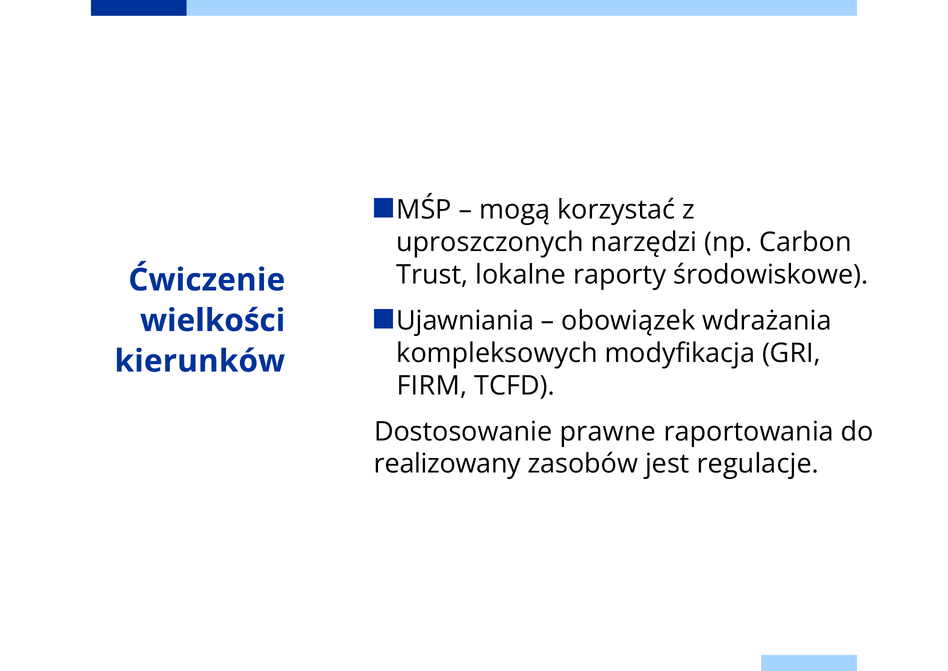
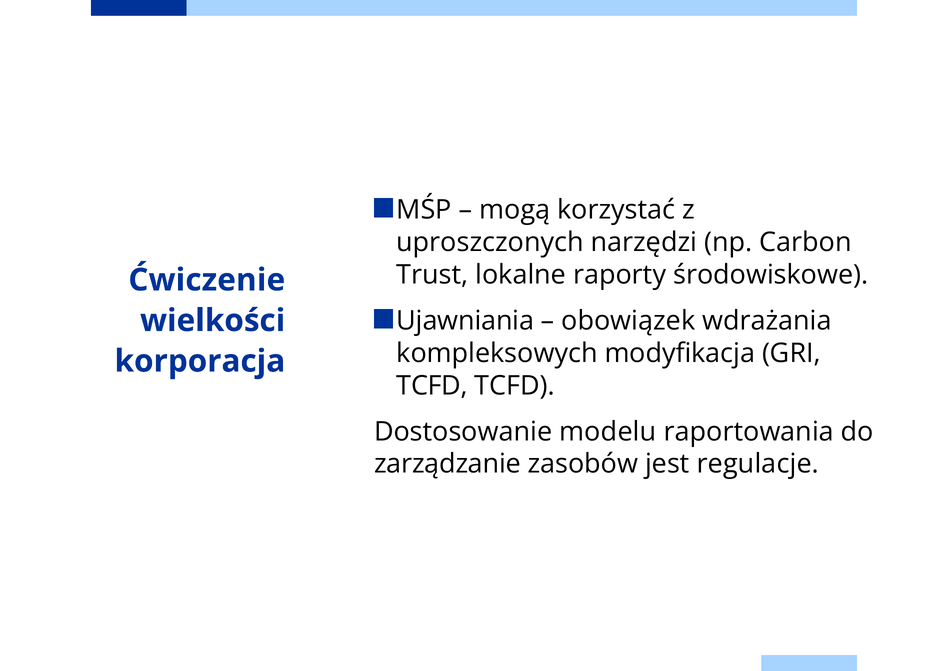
kierunków: kierunków -> korporacja (200, 361)
FIRM: FIRM -> TCFD (432, 385)
prawne: prawne -> modelu (608, 431)
realizowany: realizowany -> zarządzanie (447, 464)
